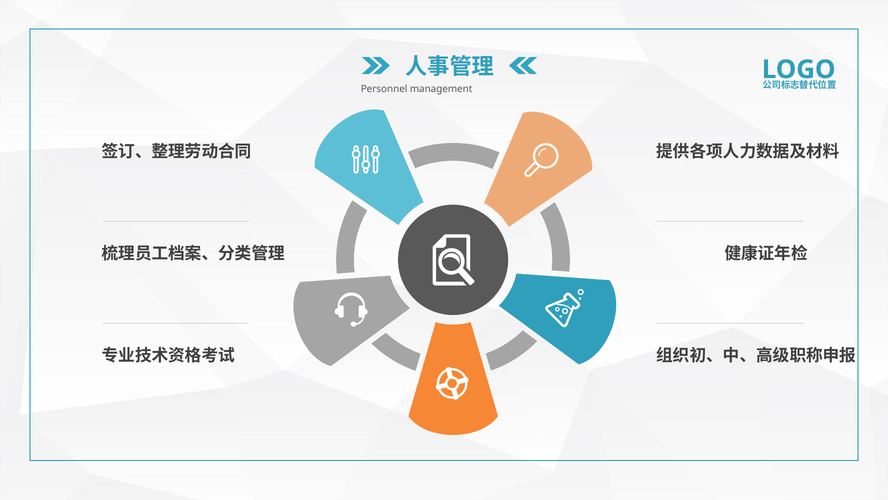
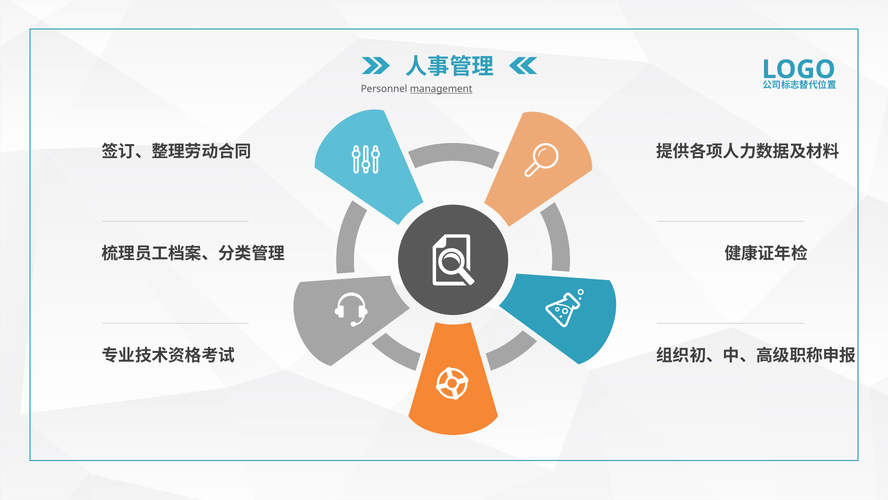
management underline: none -> present (441, 89)
